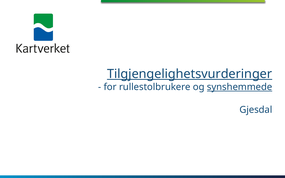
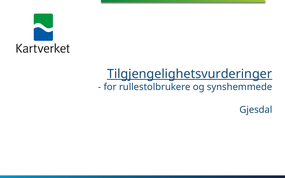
synshemmede underline: present -> none (240, 87)
